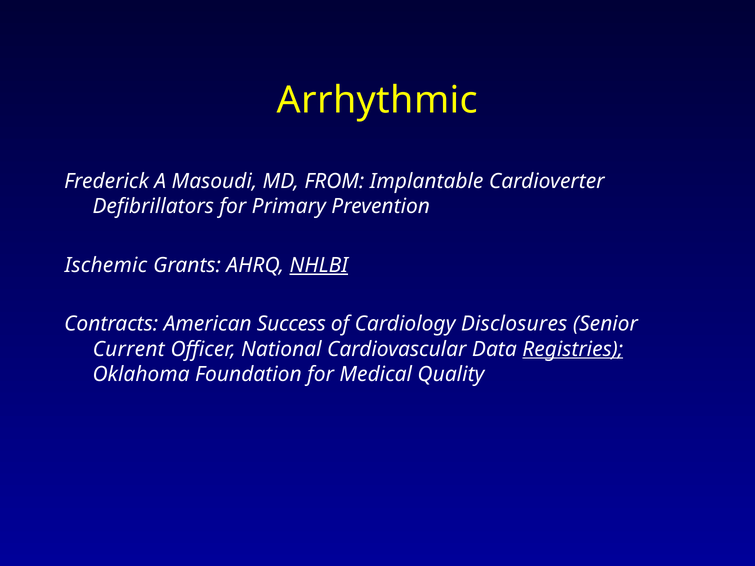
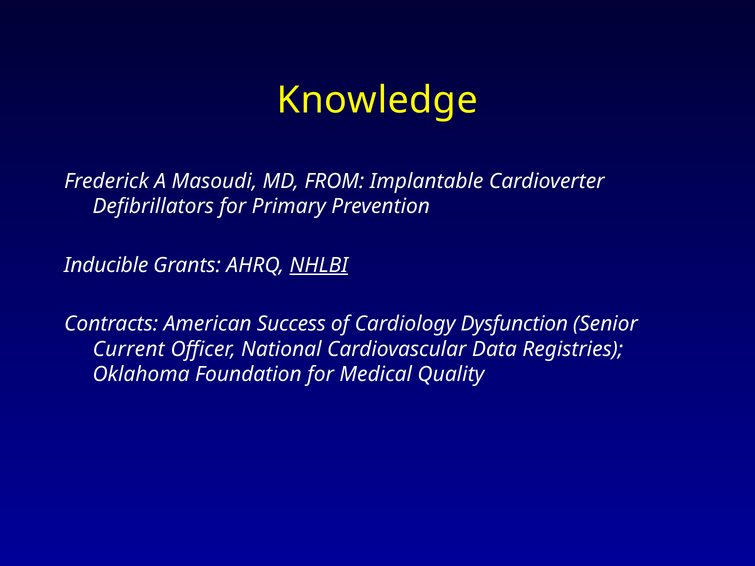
Arrhythmic: Arrhythmic -> Knowledge (377, 100)
Ischemic: Ischemic -> Inducible (106, 265)
Disclosures: Disclosures -> Dysfunction (514, 324)
Registries underline: present -> none (573, 349)
